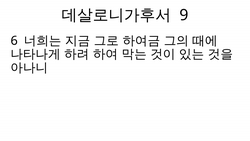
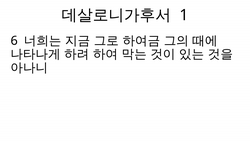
9: 9 -> 1 (184, 15)
